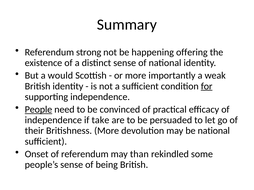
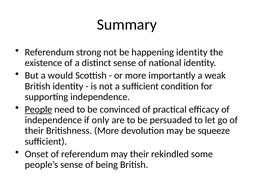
happening offering: offering -> identity (192, 52)
for underline: present -> none (207, 86)
take: take -> only (100, 120)
be national: national -> squeeze (214, 131)
may than: than -> their (139, 154)
